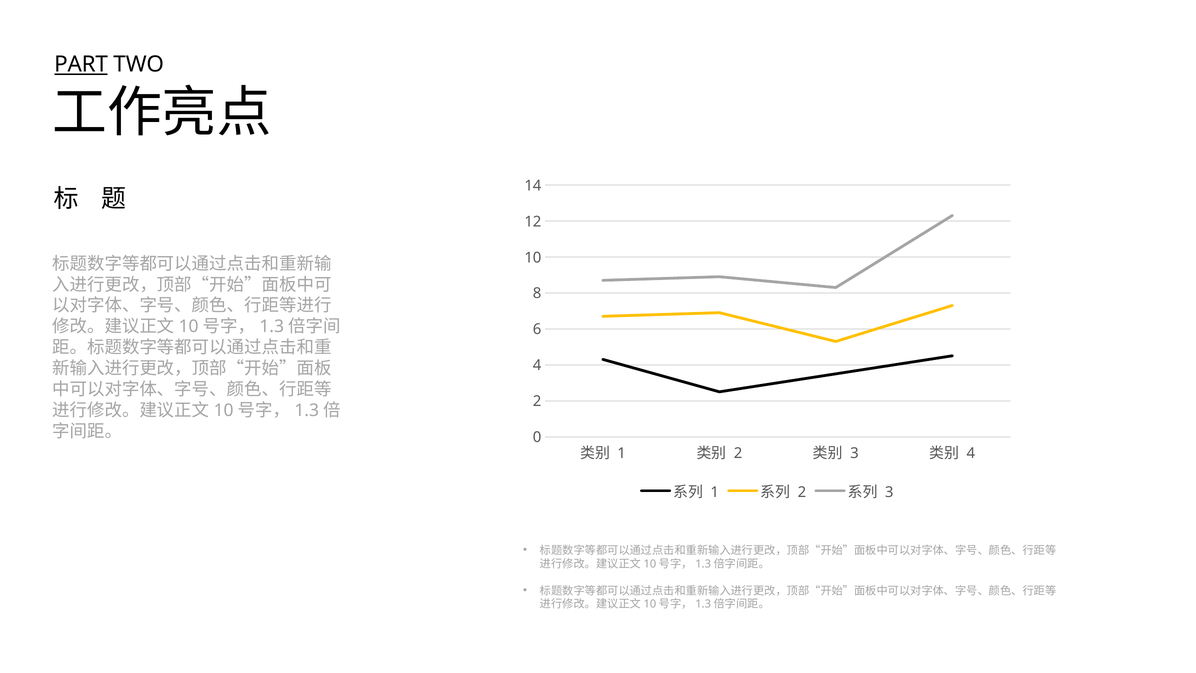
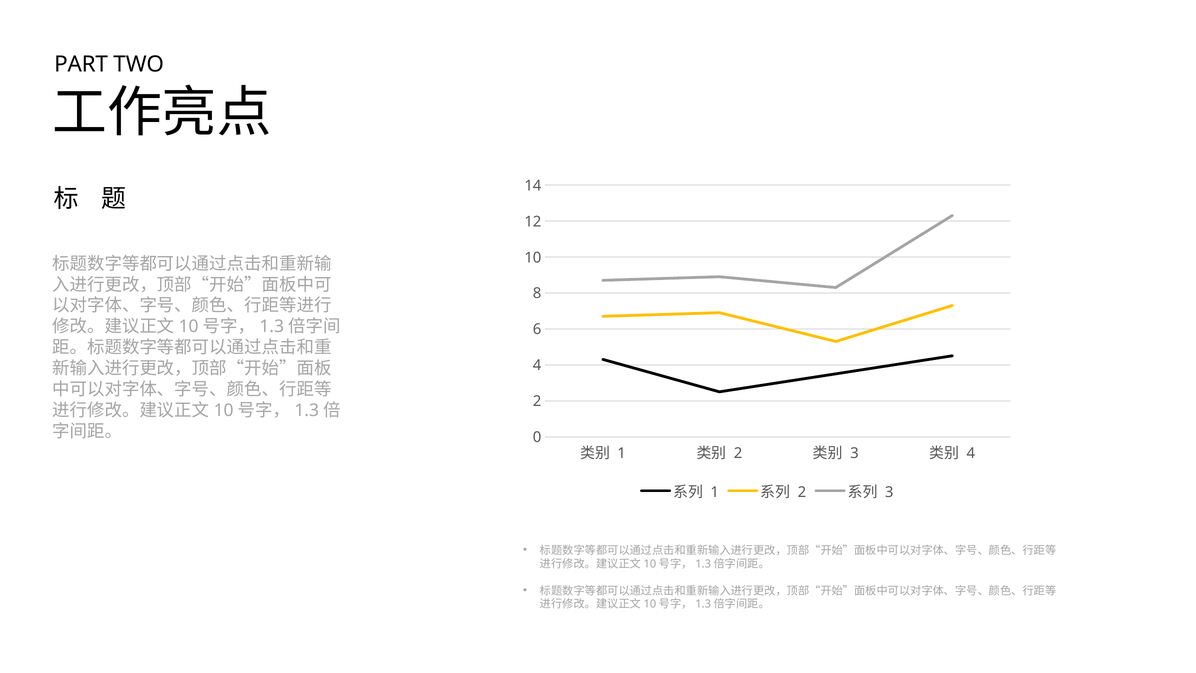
PART underline: present -> none (81, 64)
